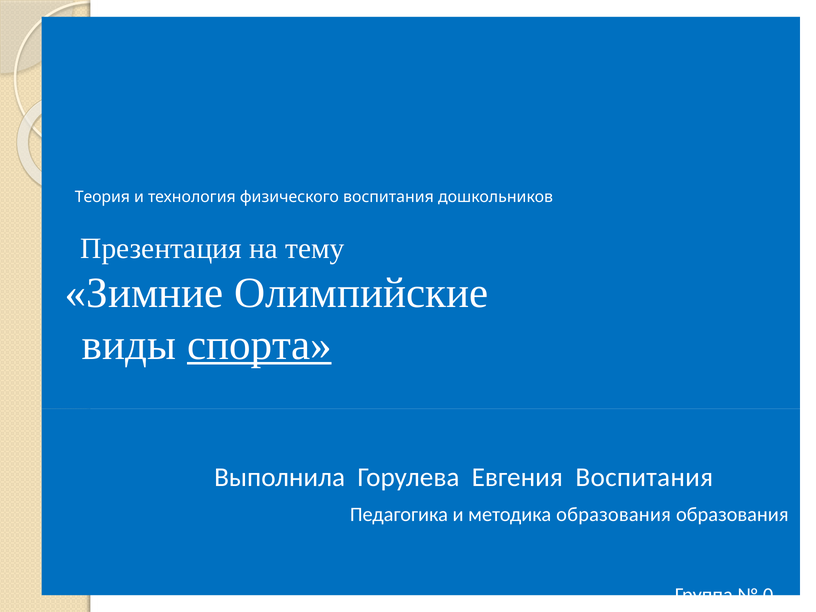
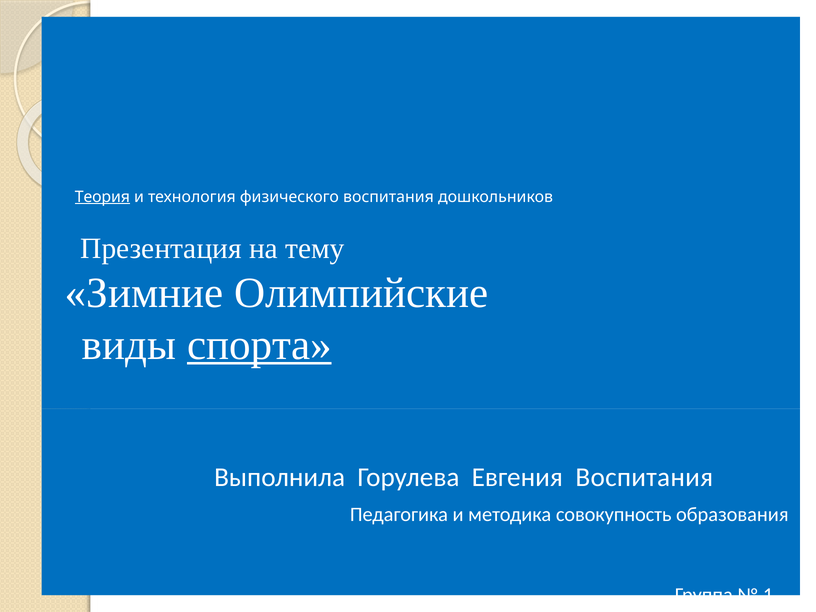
Теория underline: none -> present (102, 197)
методика образования: образования -> совокупность (614, 515)
0: 0 -> 1 (768, 595)
